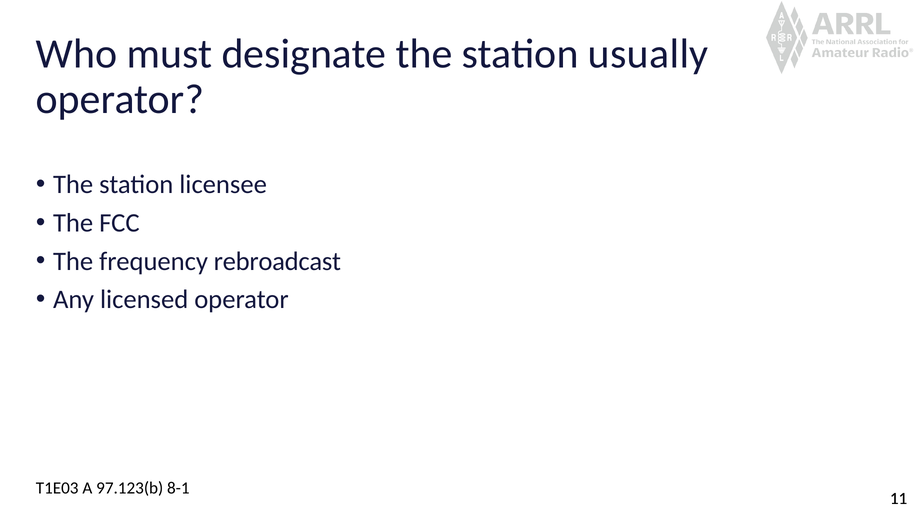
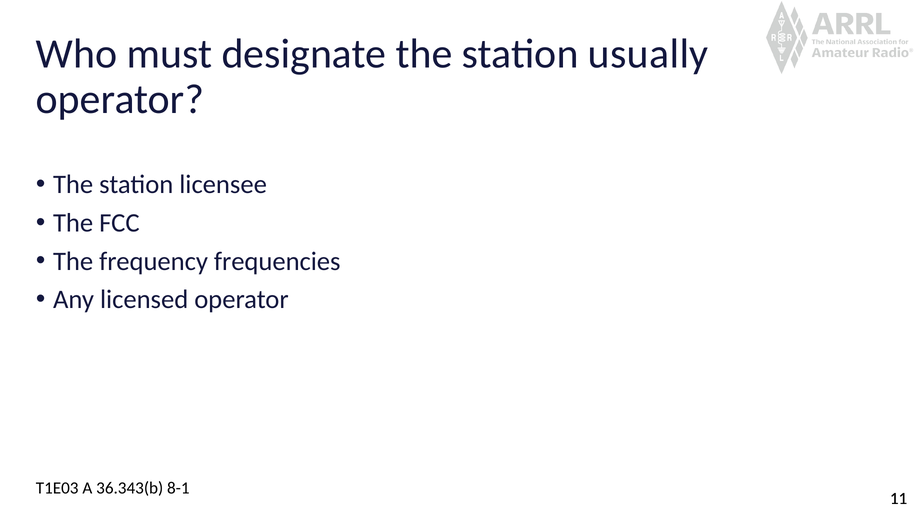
rebroadcast: rebroadcast -> frequencies (277, 261)
97.123(b: 97.123(b -> 36.343(b (130, 488)
